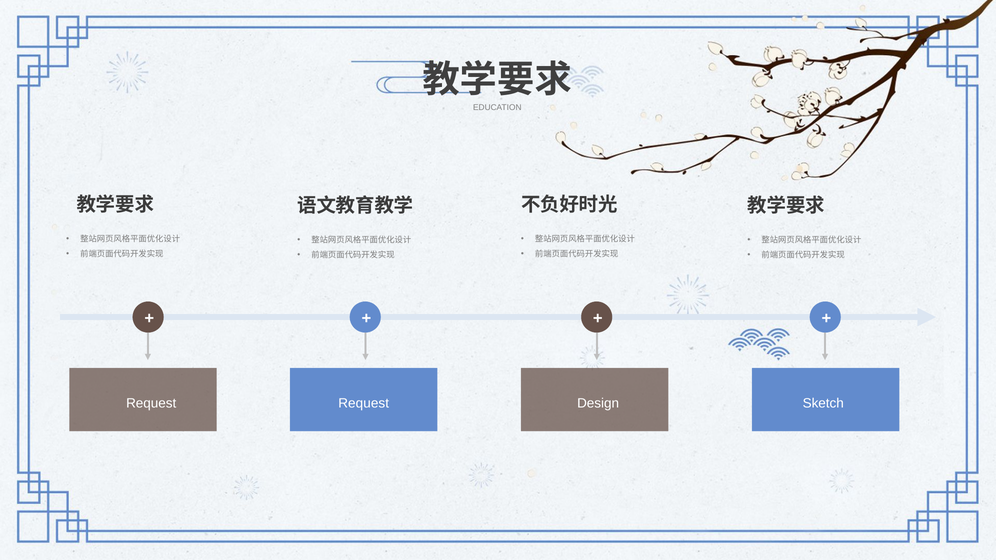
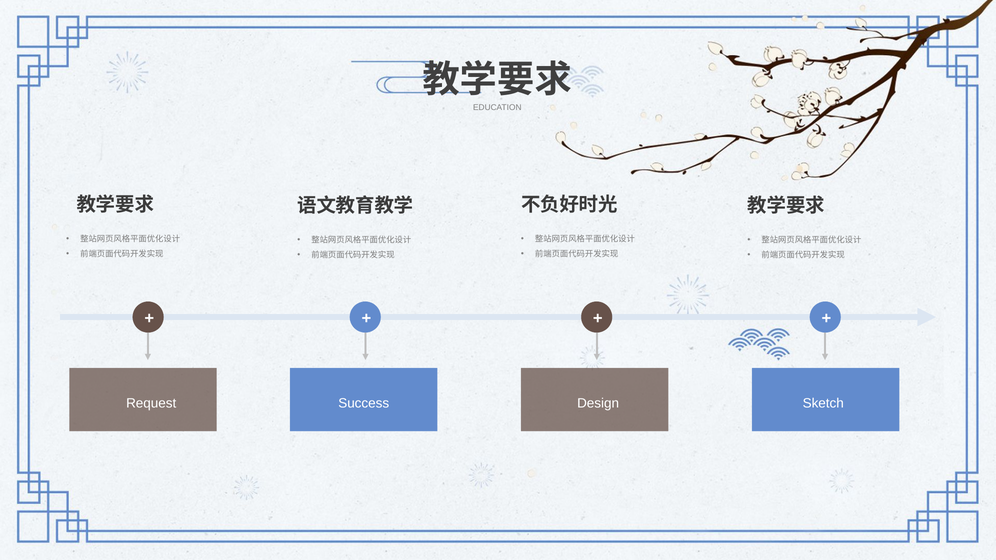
Request Request: Request -> Success (364, 403)
